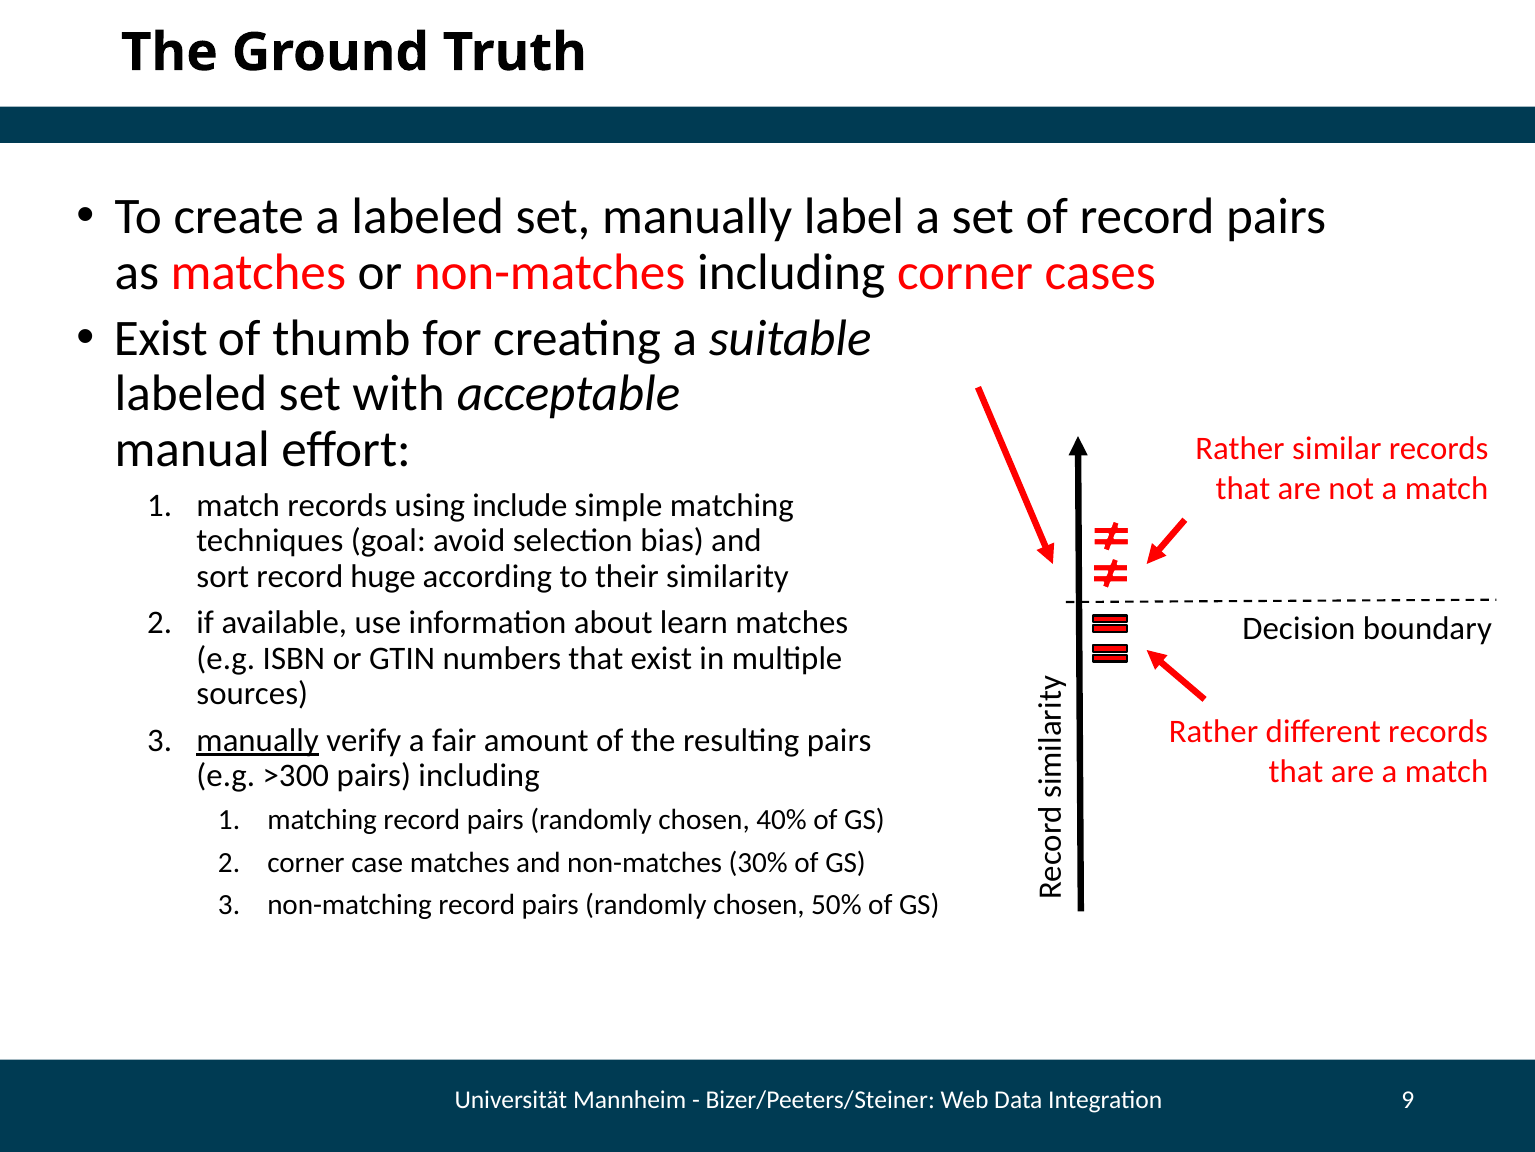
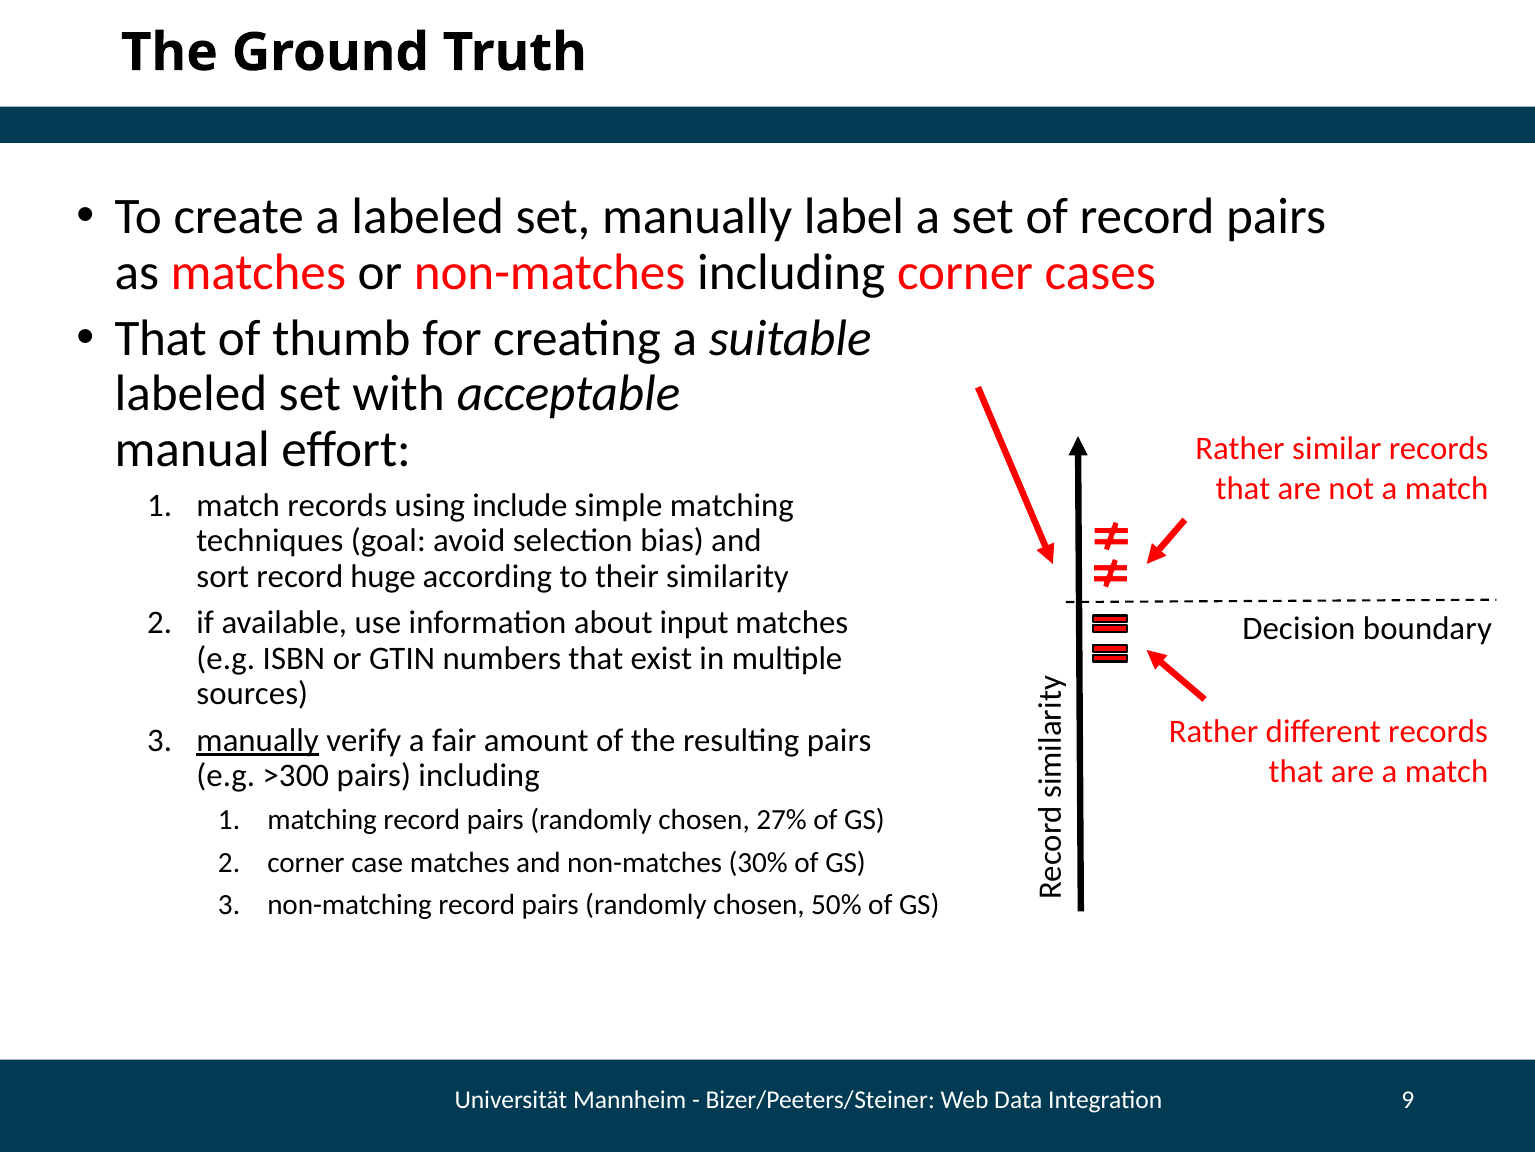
Exist: Exist -> That (161, 338)
learn: learn -> input (694, 622)
40%: 40% -> 27% (782, 820)
